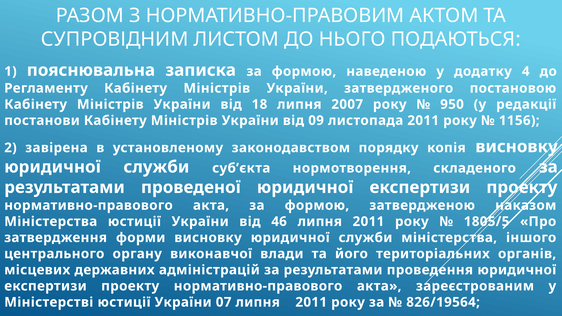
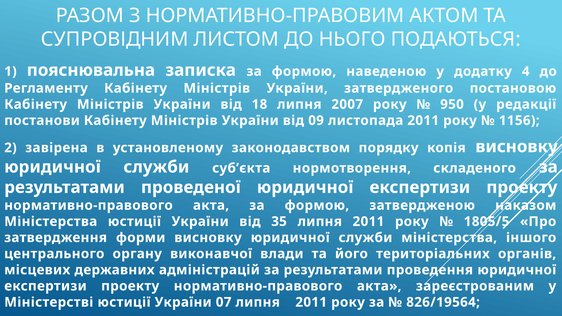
46: 46 -> 35 (279, 222)
